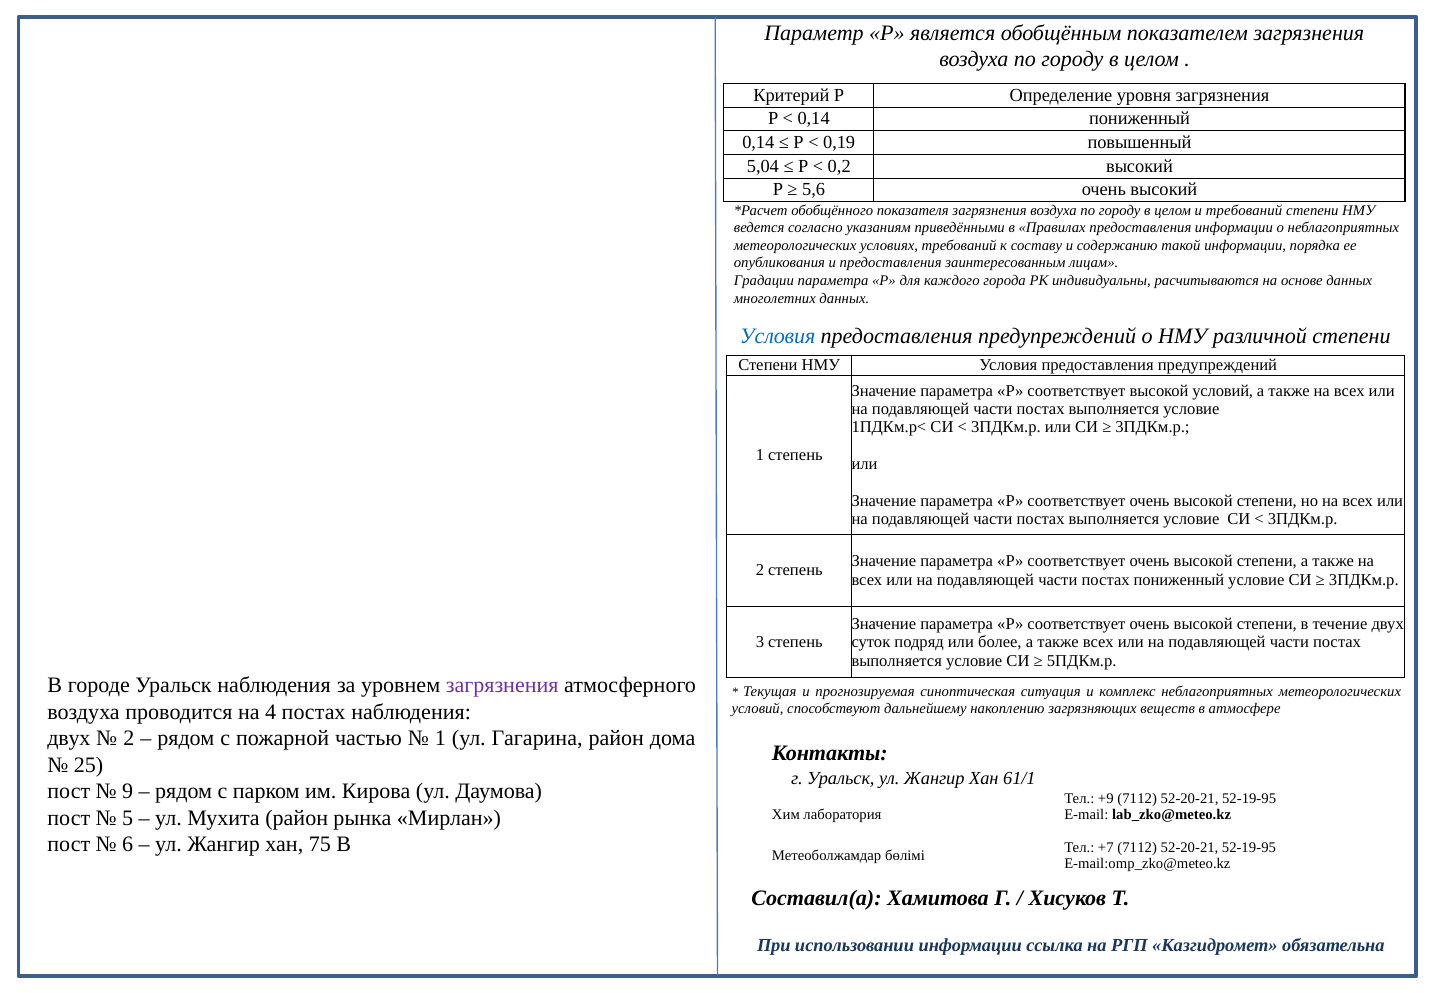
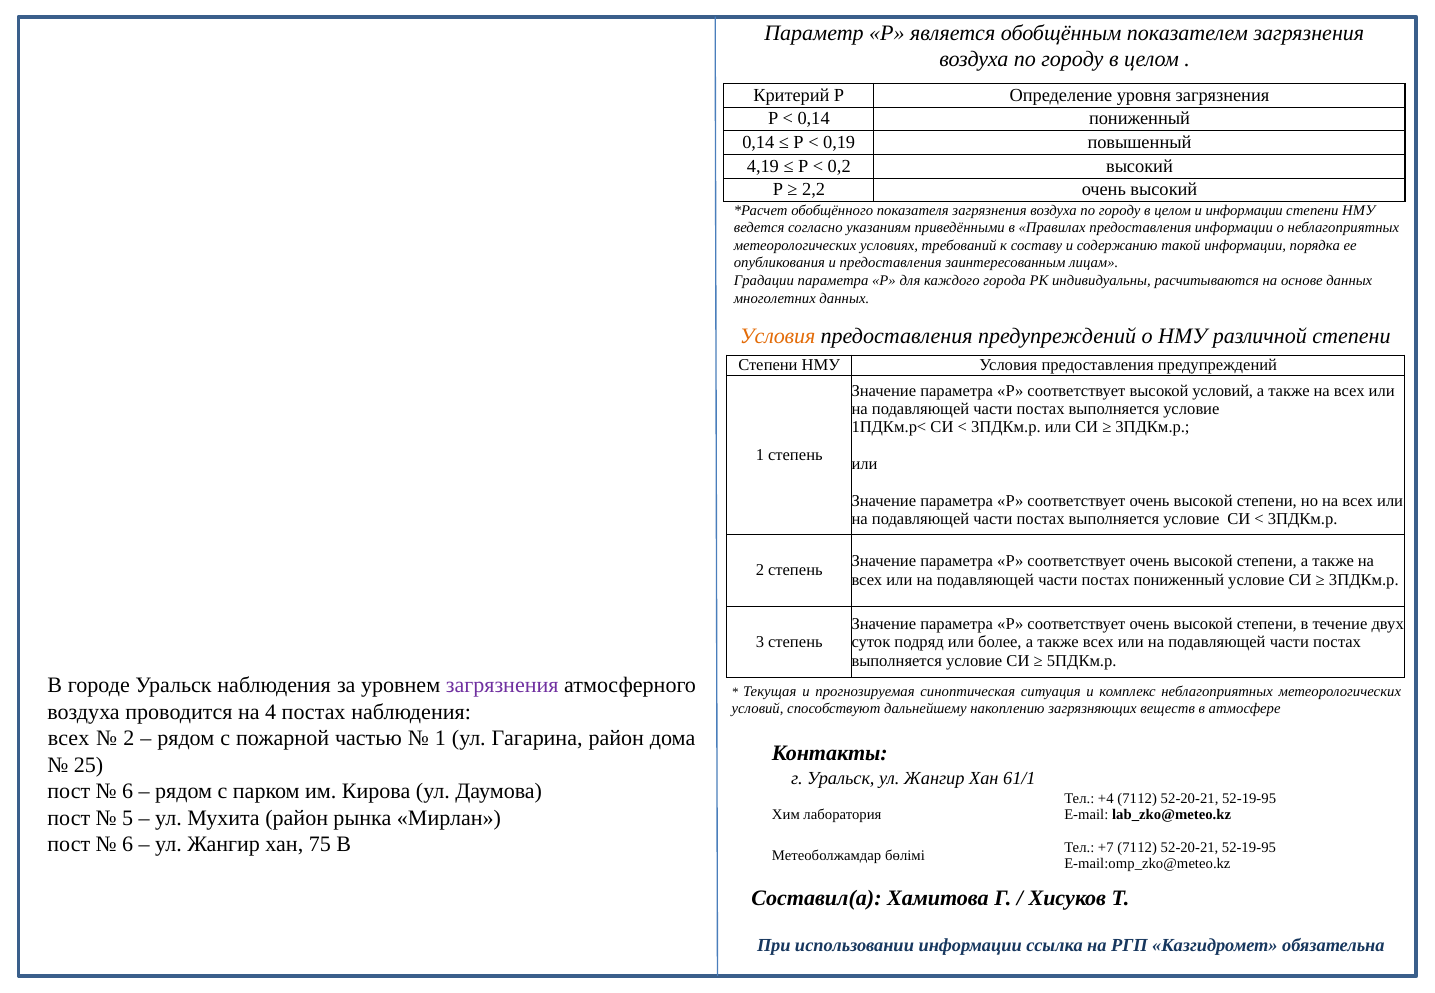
5,04: 5,04 -> 4,19 (763, 166)
5,6: 5,6 -> 2,2 (814, 190)
и требований: требований -> информации (1244, 210)
Условия colour: blue -> orange (778, 336)
двух: двух -> всех (69, 739)
9: 9 -> 6 (128, 792)
+9: +9 -> +4 (1106, 799)
